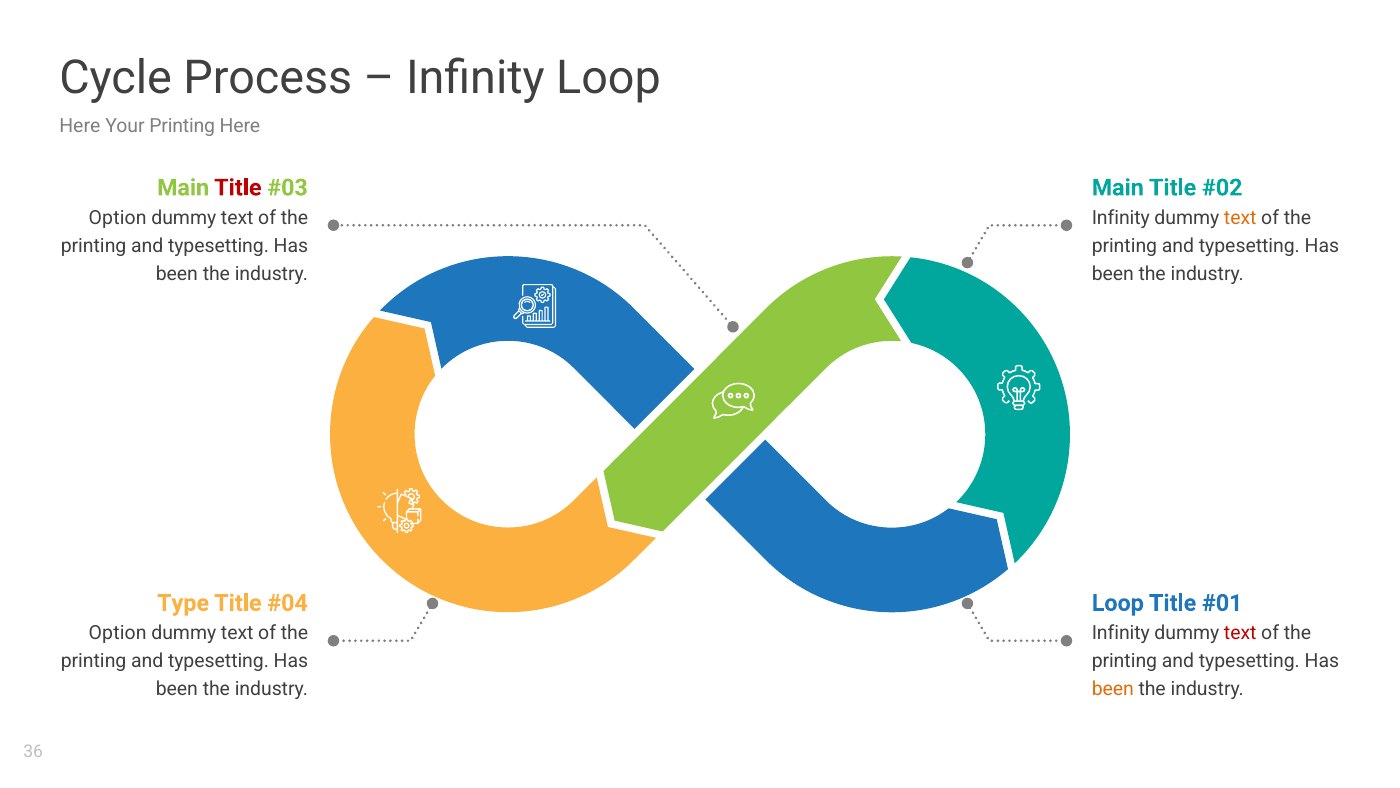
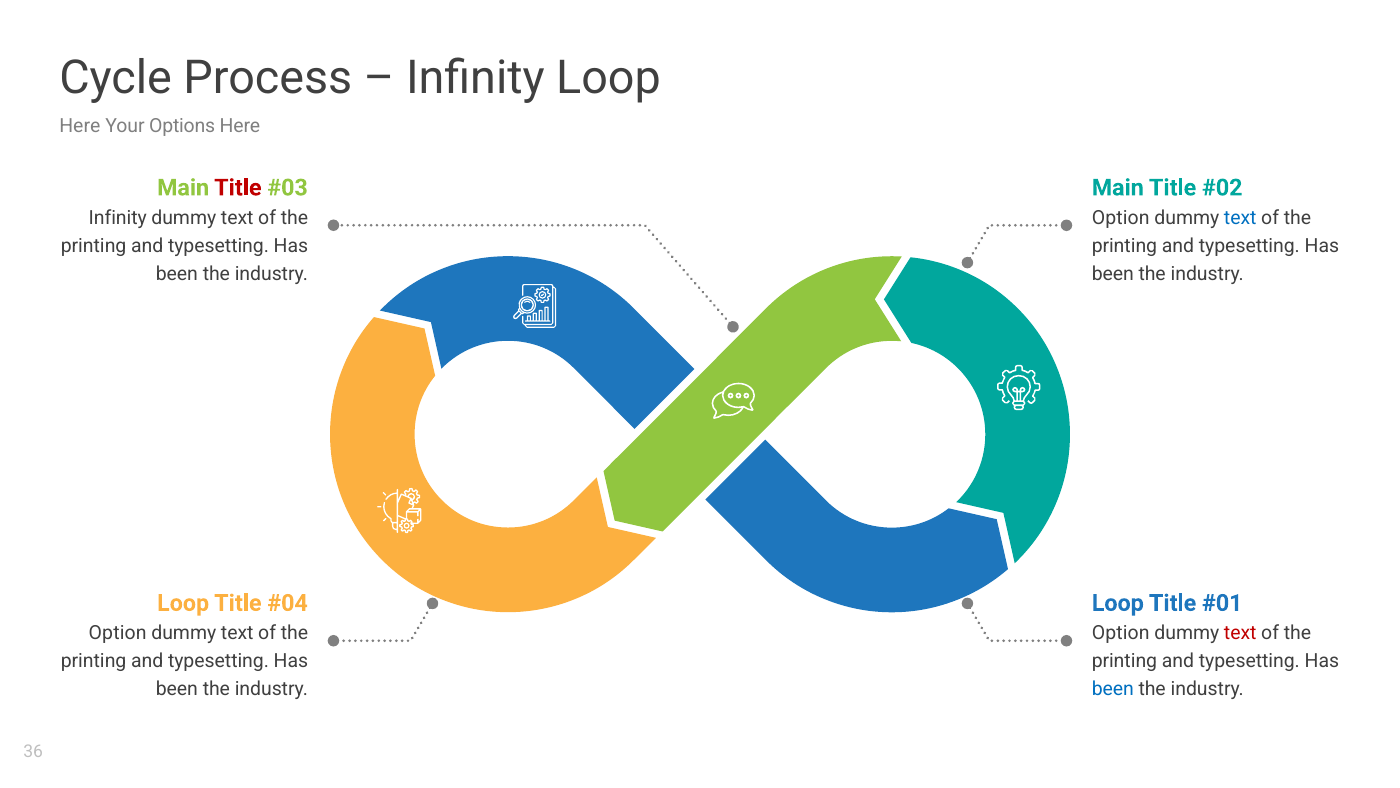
Your Printing: Printing -> Options (182, 126)
Option: Option -> Infinity (118, 218)
Infinity: Infinity -> Option (1121, 218)
text colour: orange -> blue (1240, 218)
Type: Type -> Loop (183, 603)
Infinity: Infinity -> Option (1121, 633)
been colour: orange -> blue (1113, 689)
